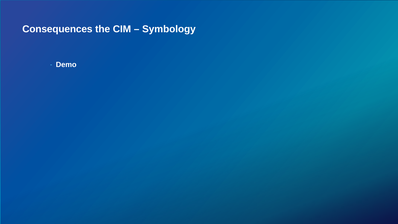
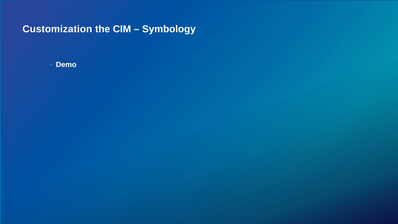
Consequences: Consequences -> Customization (57, 29)
